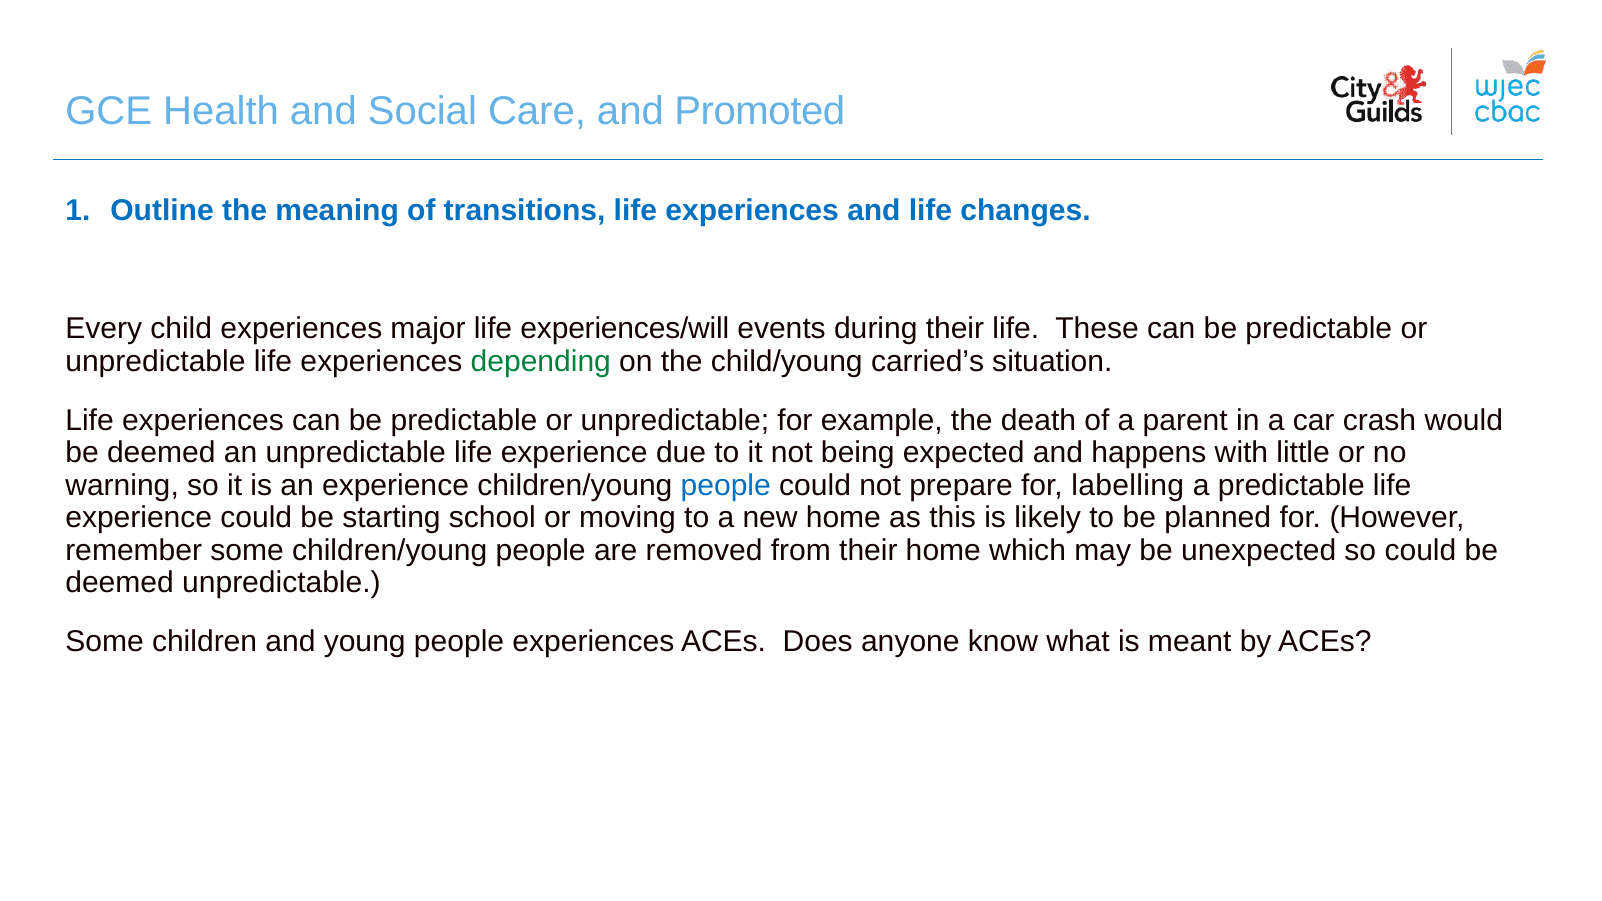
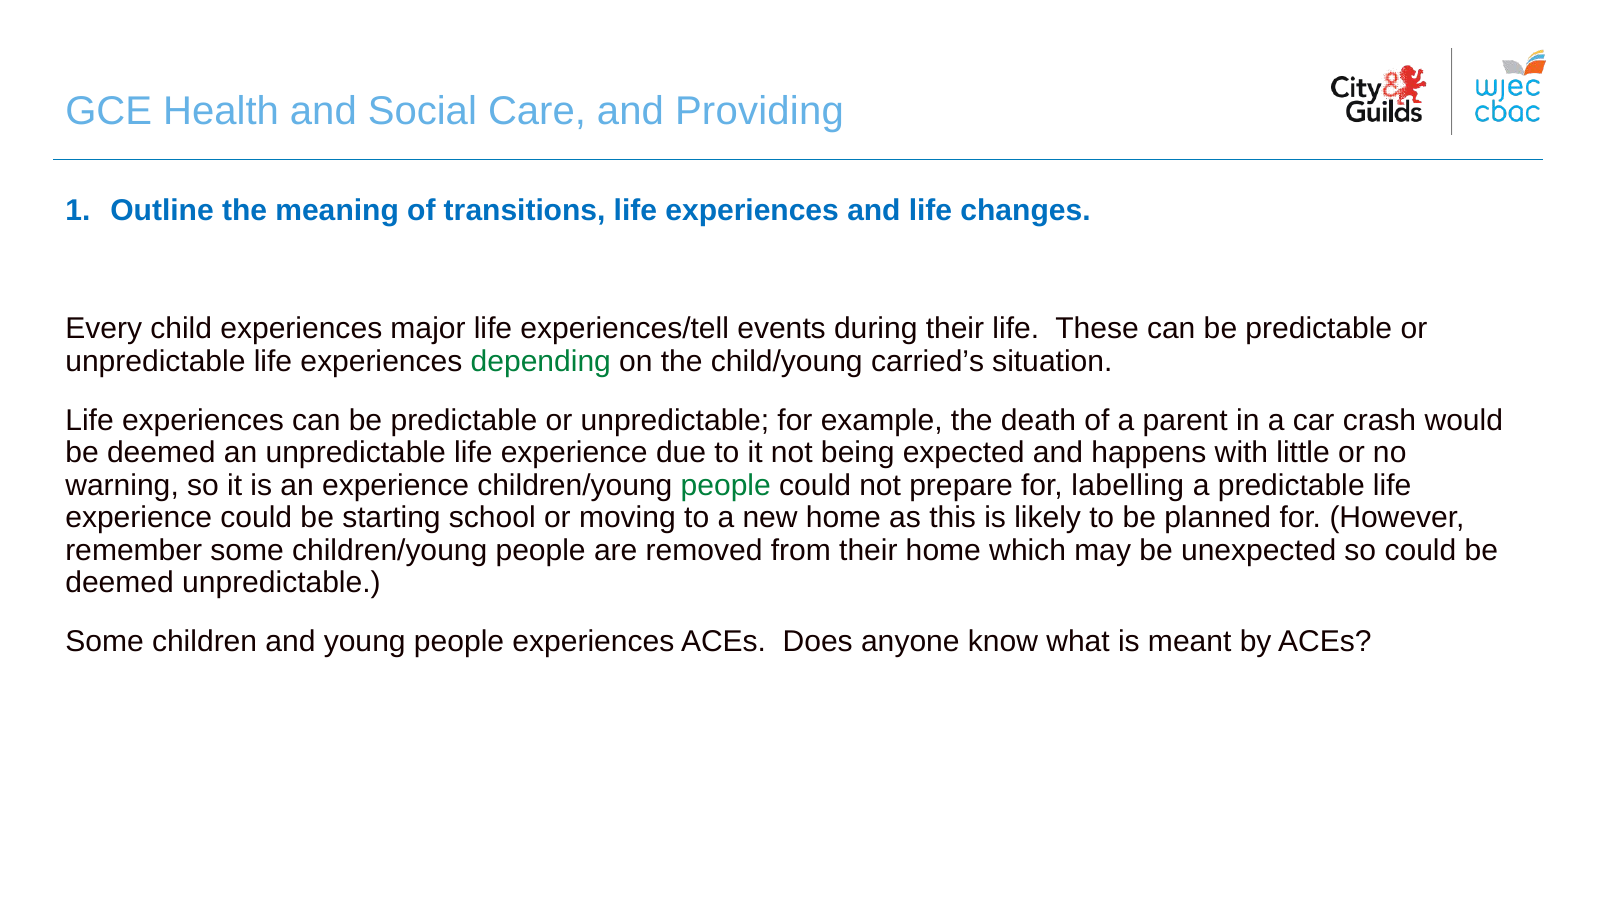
Promoted: Promoted -> Providing (759, 111)
experiences/will: experiences/will -> experiences/tell (625, 329)
people colour: blue -> green (726, 486)
